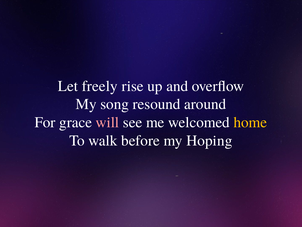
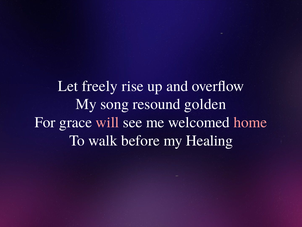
around: around -> golden (205, 104)
home colour: yellow -> pink (250, 122)
Hoping: Hoping -> Healing (209, 140)
